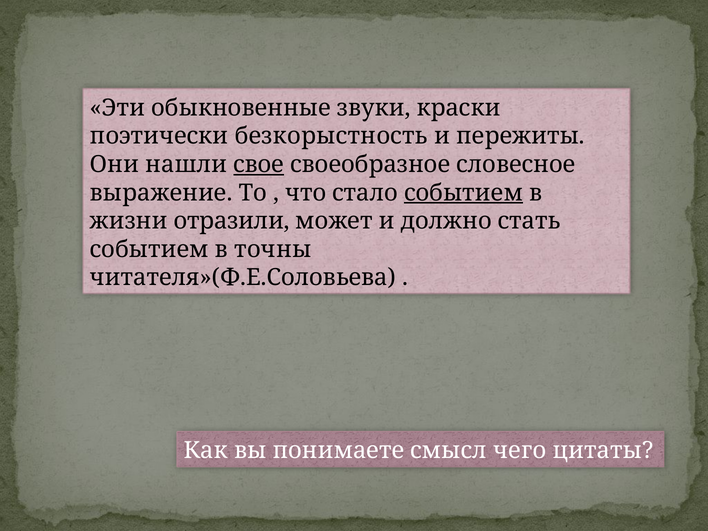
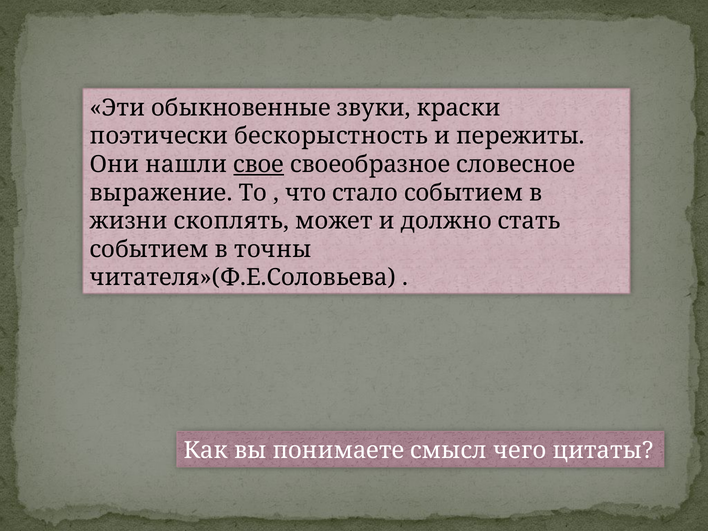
безкорыстность: безкорыстность -> бескорыстность (331, 136)
событием underline: present -> none (464, 193)
отразили: отразили -> скоплять (232, 221)
